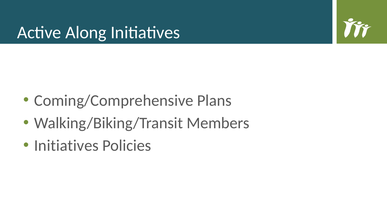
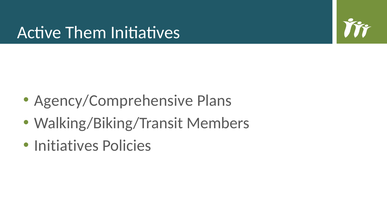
Along: Along -> Them (86, 32)
Coming/Comprehensive: Coming/Comprehensive -> Agency/Comprehensive (114, 100)
